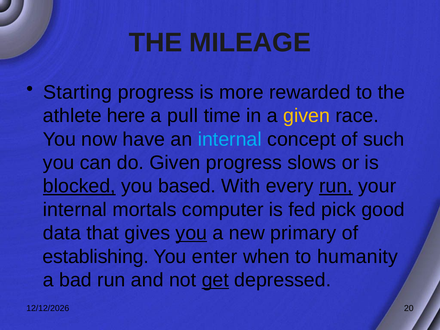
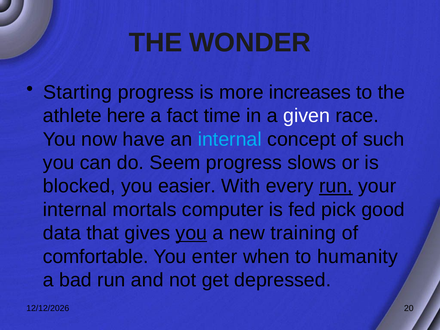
MILEAGE: MILEAGE -> WONDER (250, 43)
rewarded: rewarded -> increases (310, 92)
pull: pull -> fact (183, 116)
given colour: yellow -> white (307, 116)
do Given: Given -> Seem (175, 163)
blocked underline: present -> none (79, 186)
based: based -> easier (187, 186)
primary: primary -> training (303, 233)
establishing: establishing -> comfortable (96, 257)
get underline: present -> none (215, 280)
